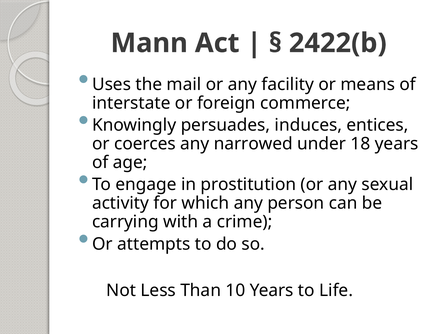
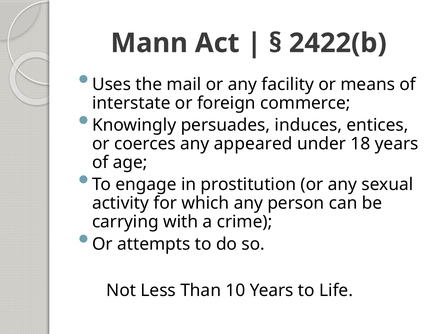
narrowed: narrowed -> appeared (253, 144)
